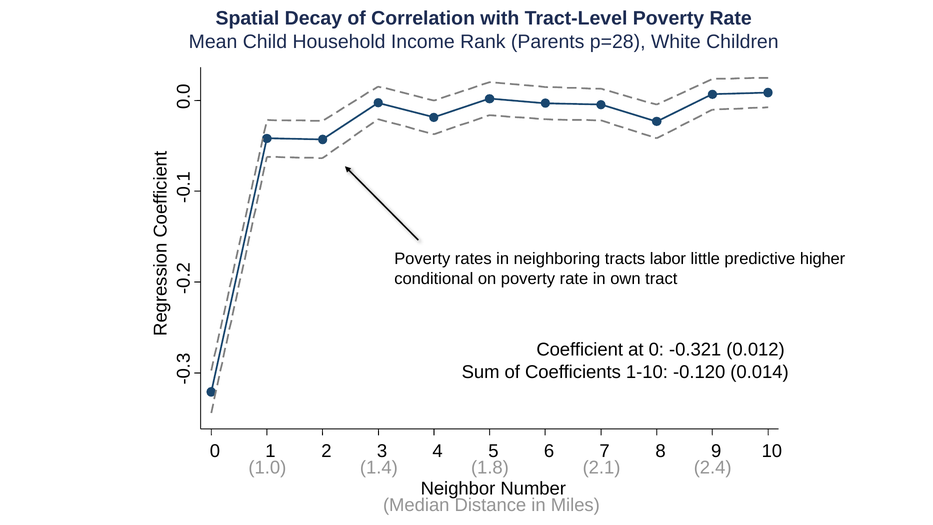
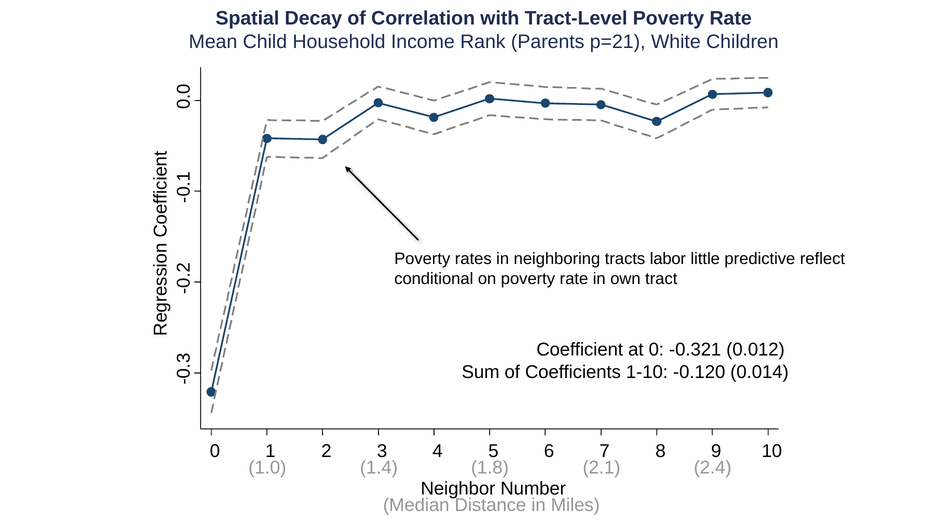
p=28: p=28 -> p=21 (618, 42)
higher: higher -> reflect (822, 259)
